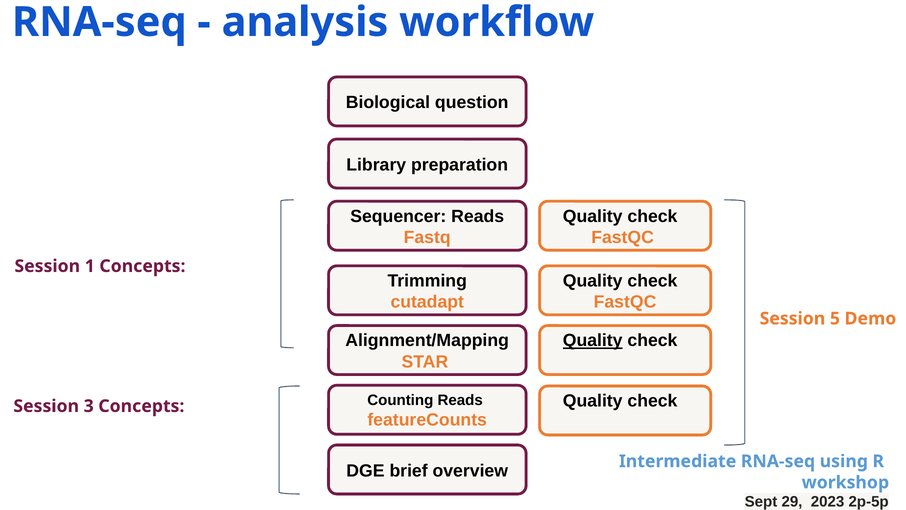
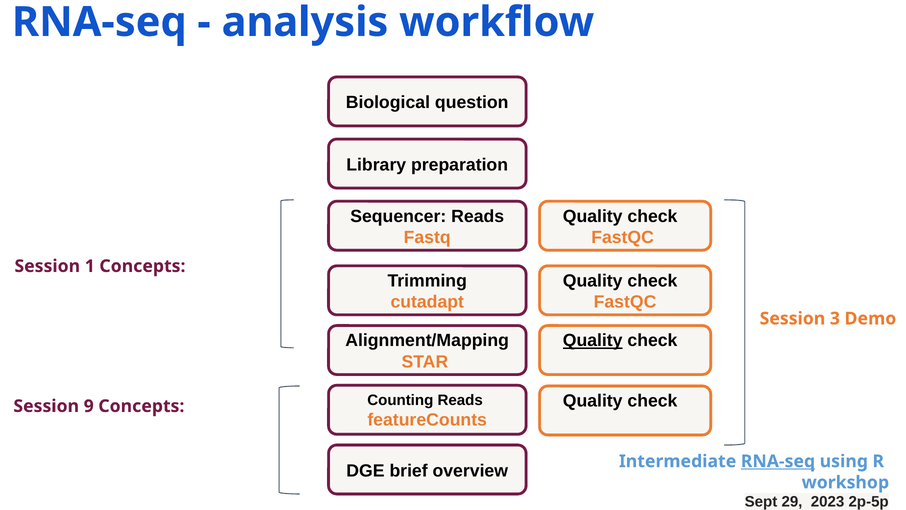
5: 5 -> 3 (835, 318)
3: 3 -> 9 (89, 406)
RNA-seq underline: none -> present (778, 461)
